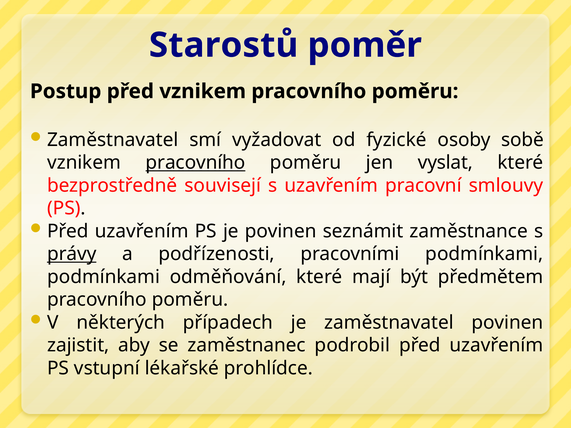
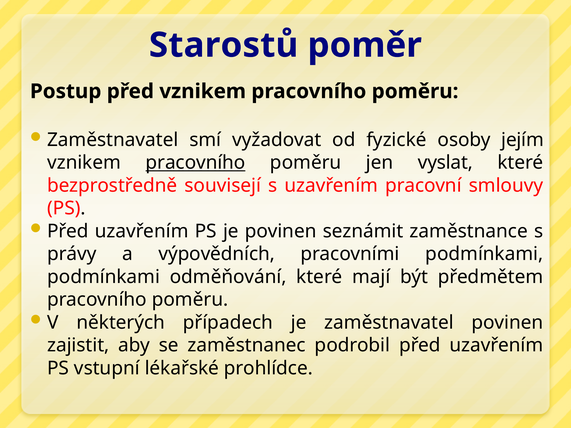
sobě: sobě -> jejím (523, 140)
právy underline: present -> none (72, 254)
podřízenosti: podřízenosti -> výpovědních (217, 254)
